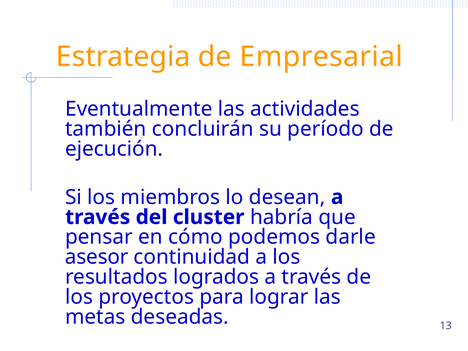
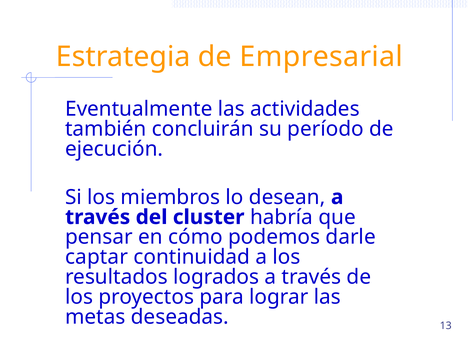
asesor: asesor -> captar (97, 257)
